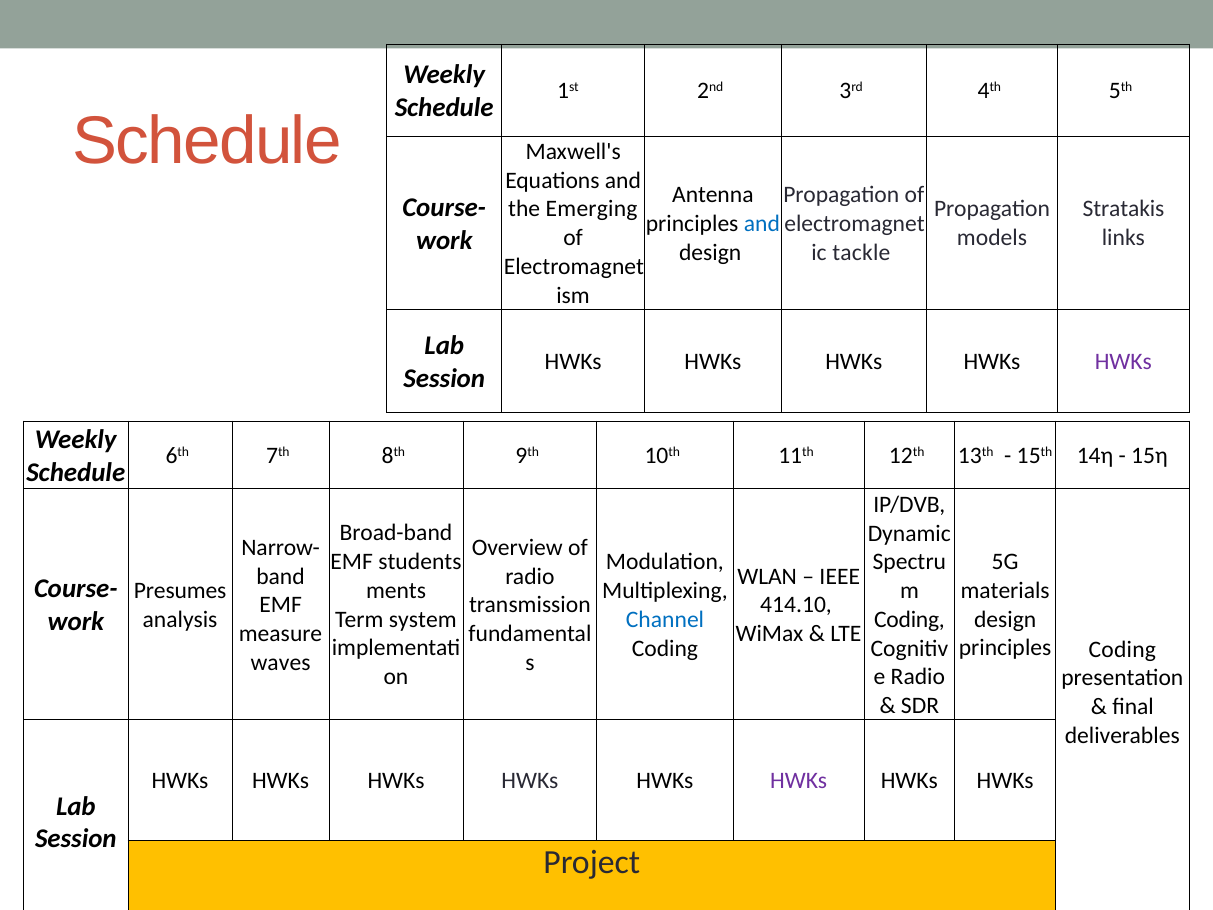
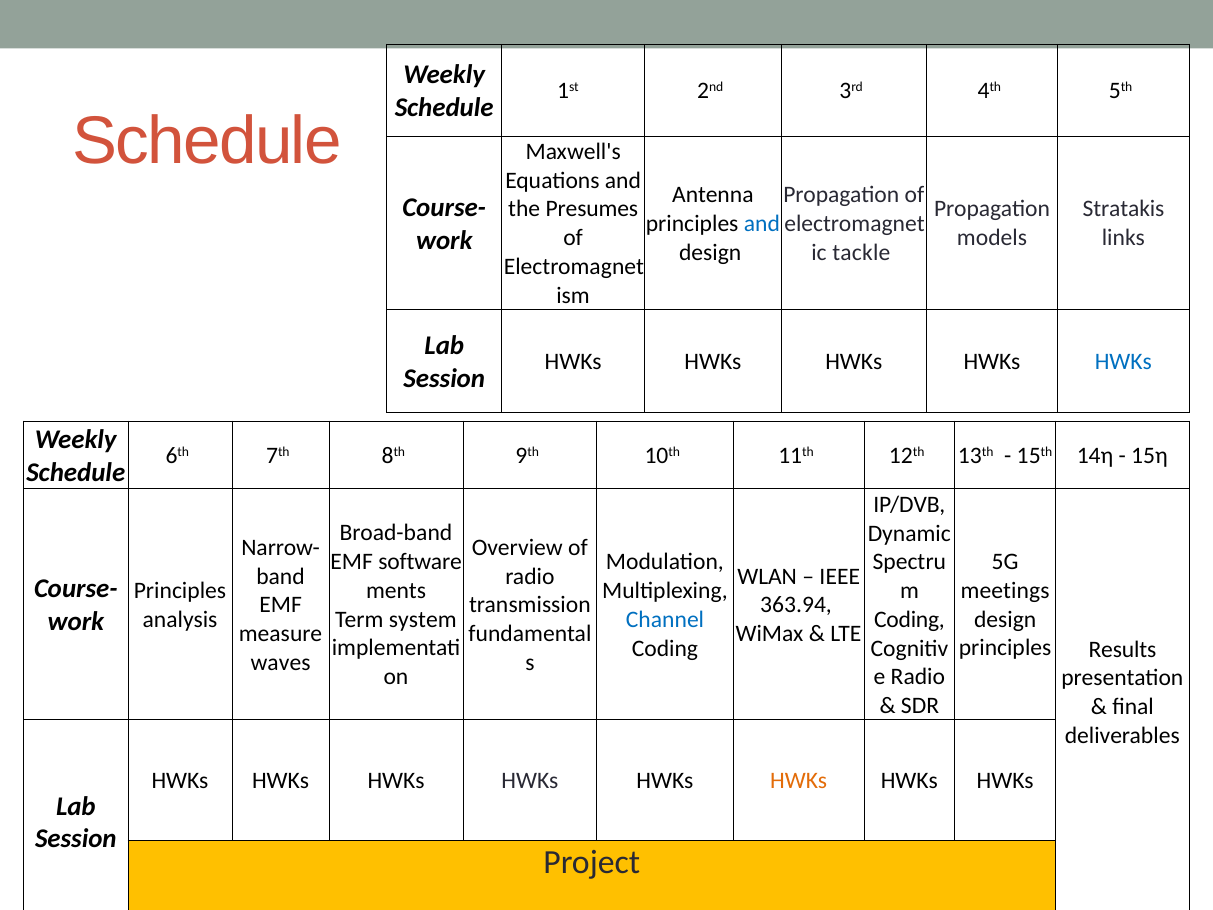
Emerging: Emerging -> Presumes (592, 209)
HWKs colour: purple -> blue (1123, 361)
students: students -> software (420, 562)
Presumes: Presumes -> Principles (180, 590)
materials: materials -> meetings (1005, 590)
414.10: 414.10 -> 363.94 (796, 605)
principles Coding: Coding -> Results (1122, 649)
HWKs colour: purple -> orange (799, 780)
